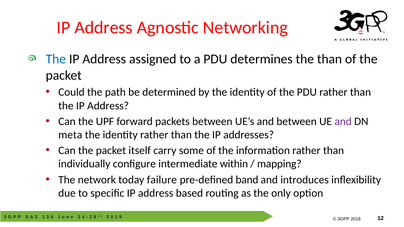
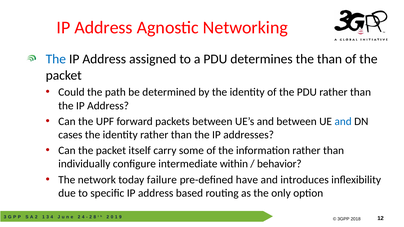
and colour: purple -> blue (343, 121)
meta: meta -> cases (70, 135)
mapping: mapping -> behavior (279, 164)
band: band -> have (247, 180)
